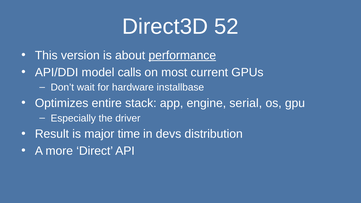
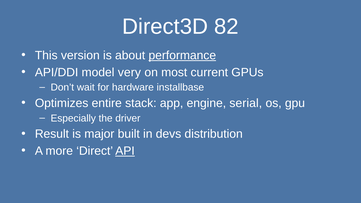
52: 52 -> 82 (226, 27)
calls: calls -> very (129, 72)
time: time -> built (129, 134)
API underline: none -> present (125, 151)
